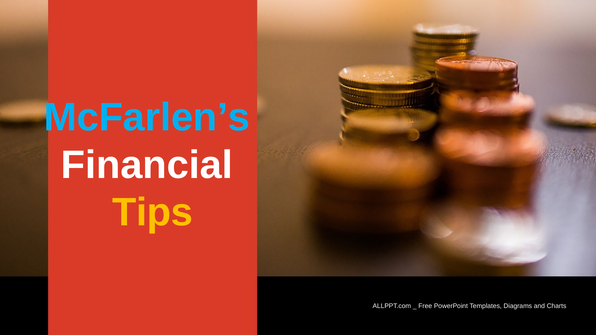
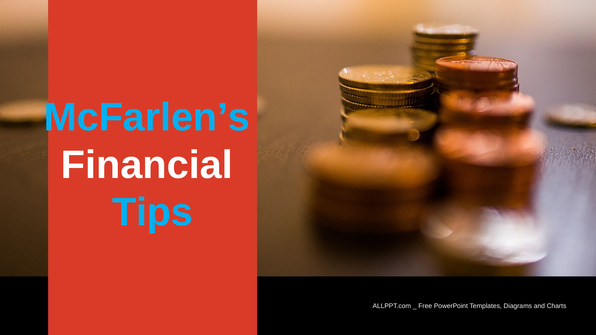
Tips colour: yellow -> light blue (153, 213)
